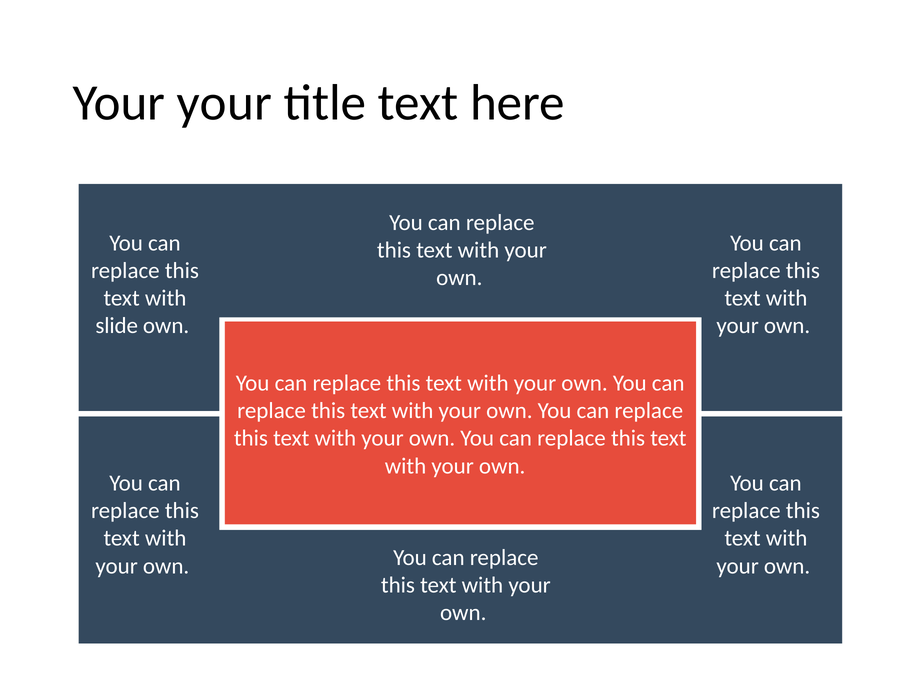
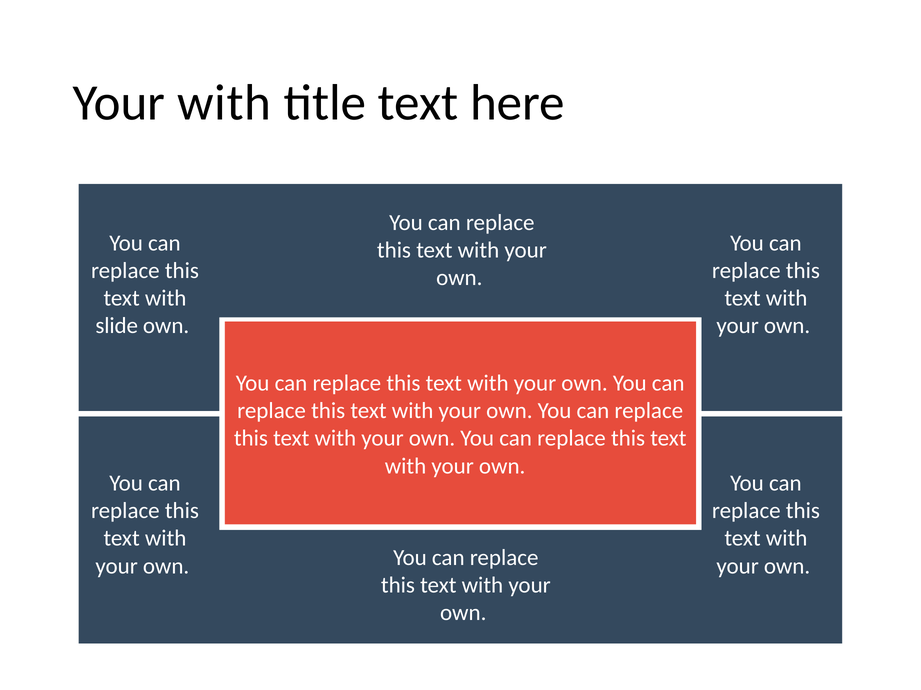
Your your: your -> with (224, 103)
